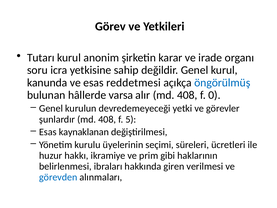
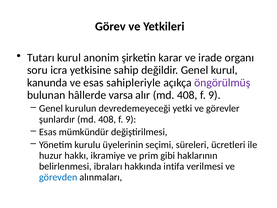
reddetmesi: reddetmesi -> sahipleriyle (133, 83)
öngörülmüş colour: blue -> purple (222, 83)
0: 0 -> 9 (214, 95)
5: 5 -> 9 (131, 119)
kaynaklanan: kaynaklanan -> mümkündür (84, 132)
giren: giren -> intifa (174, 166)
